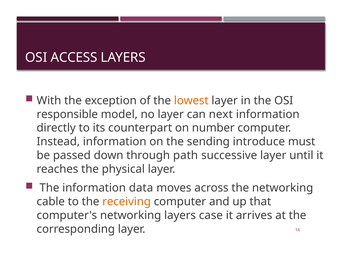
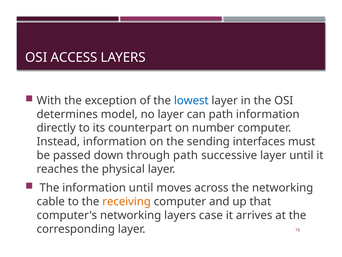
lowest colour: orange -> blue (191, 100)
responsible: responsible -> determines (67, 114)
can next: next -> path (221, 114)
introduce: introduce -> interfaces (259, 141)
information data: data -> until (141, 188)
